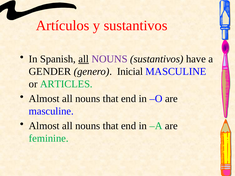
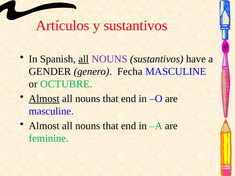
Inicial: Inicial -> Fecha (130, 72)
ARTICLES: ARTICLES -> OCTUBRE (66, 84)
Almost underline: none -> present (44, 99)
